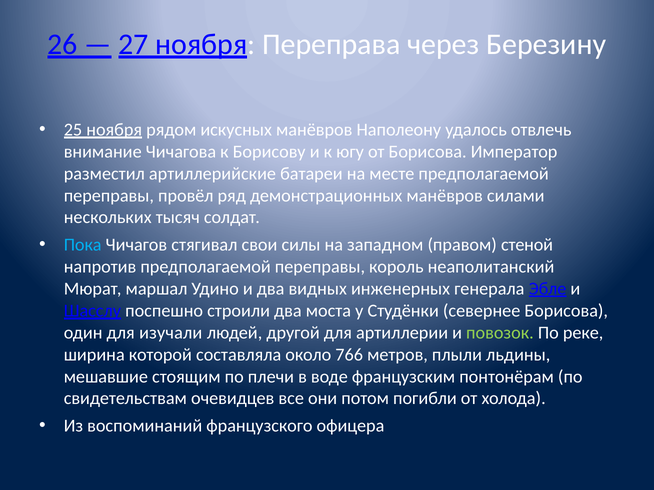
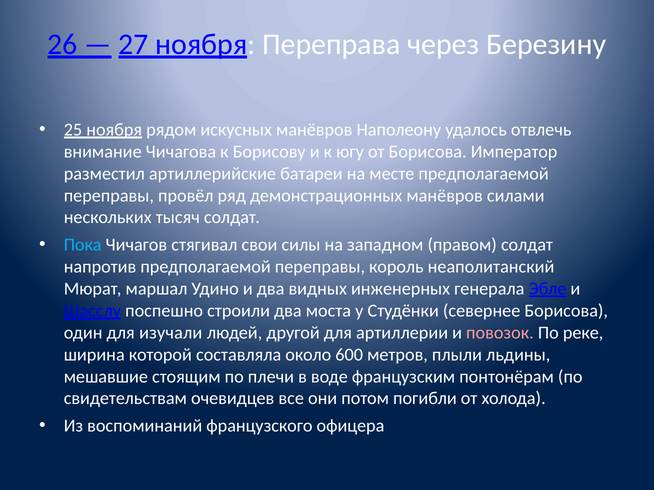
правом стеной: стеной -> солдат (527, 245)
повозок colour: light green -> pink (500, 333)
766: 766 -> 600 (349, 355)
